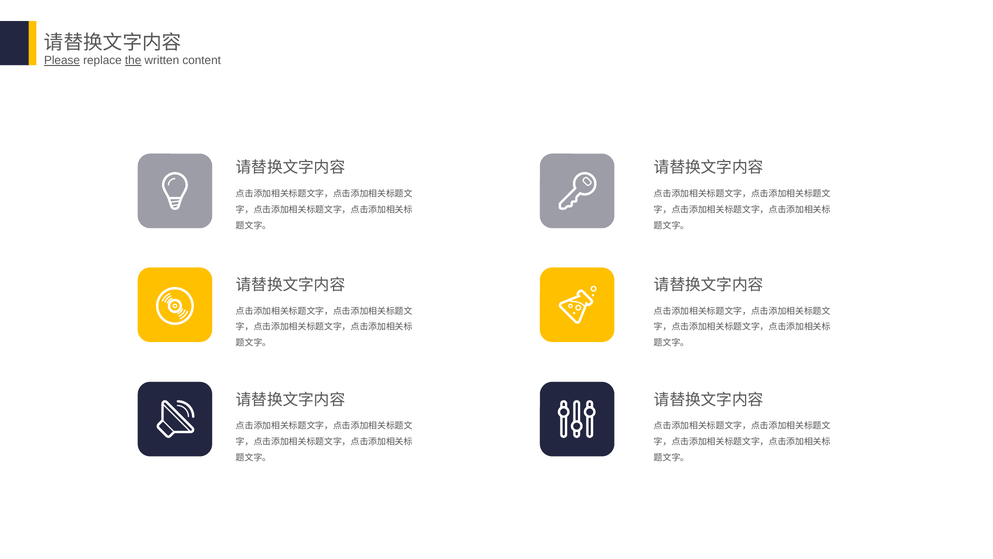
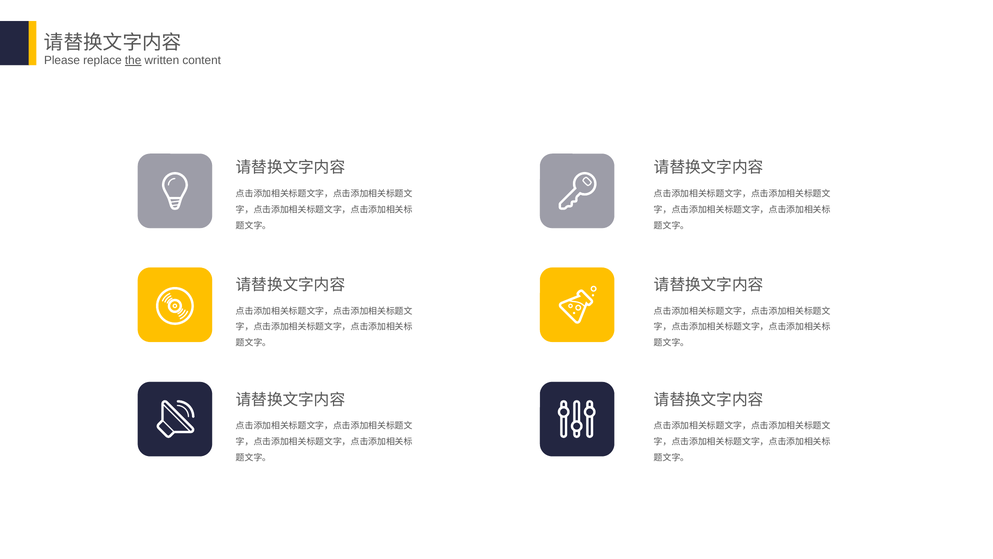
Please underline: present -> none (62, 60)
